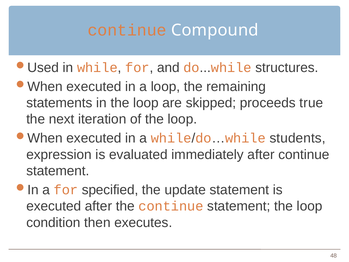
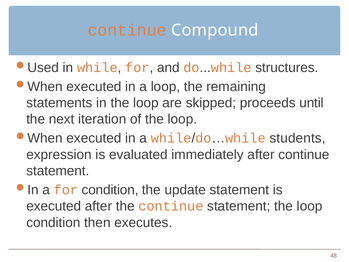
true: true -> until (312, 103)
for specified: specified -> condition (110, 190)
